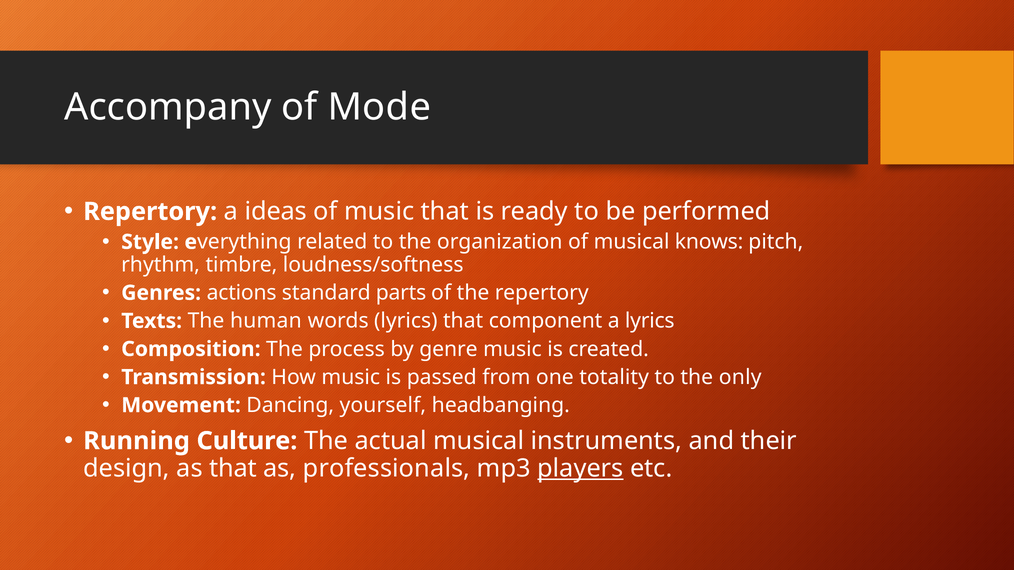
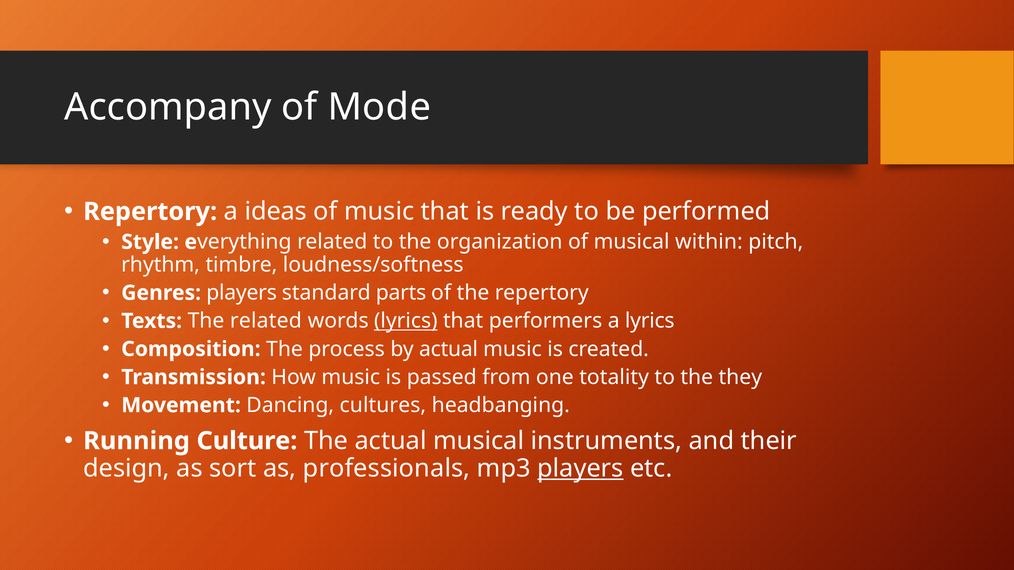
knows: knows -> within (709, 242)
Genres actions: actions -> players (242, 293)
The human: human -> related (266, 321)
lyrics underline: none -> present (406, 321)
component: component -> performers (546, 321)
by genre: genre -> actual (449, 349)
only: only -> they (740, 377)
yourself: yourself -> cultures (383, 406)
as that: that -> sort (233, 469)
